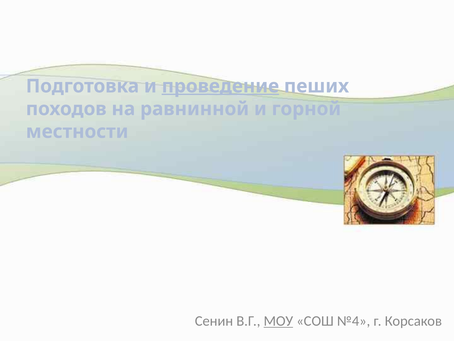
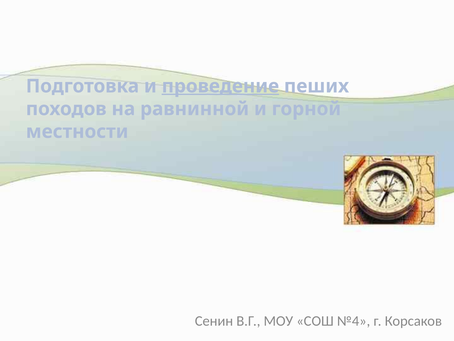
МОУ underline: present -> none (278, 321)
